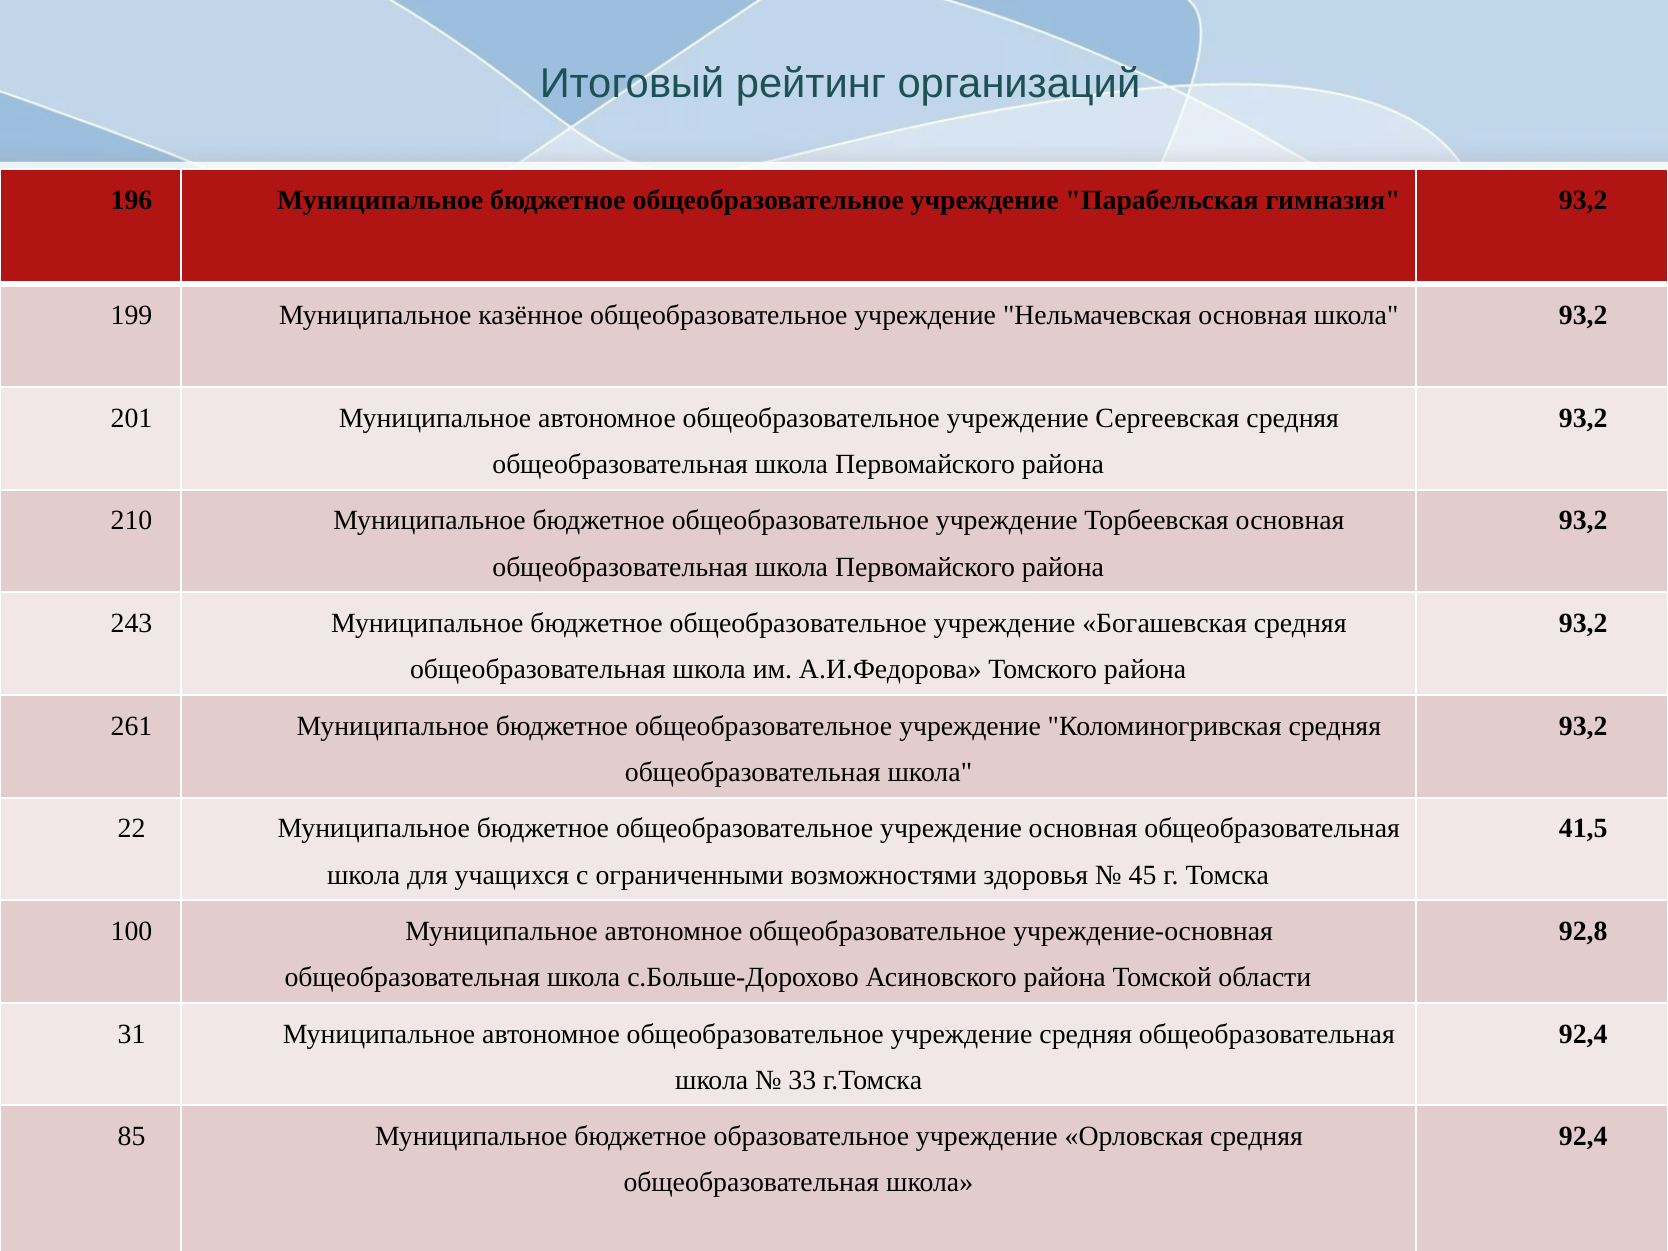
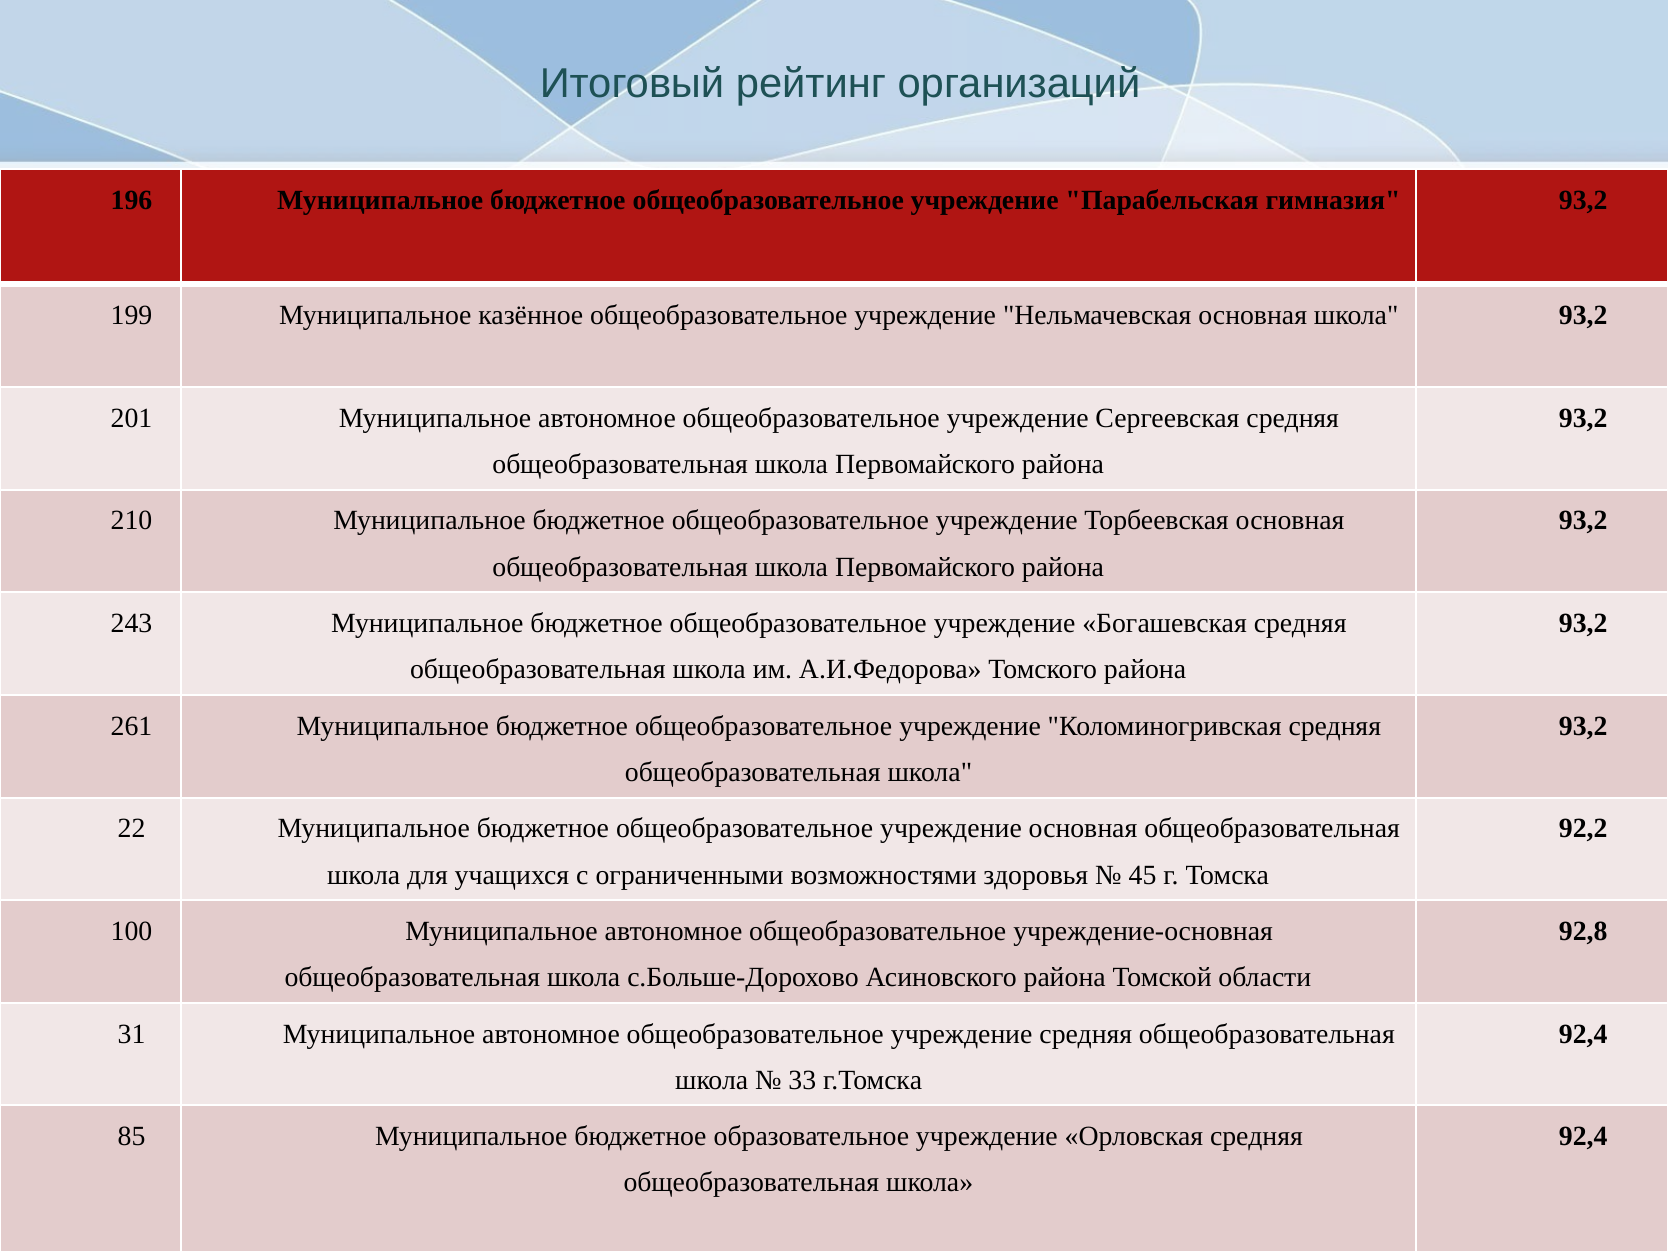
41,5: 41,5 -> 92,2 (1583, 829)
